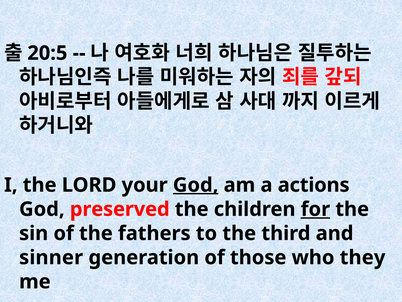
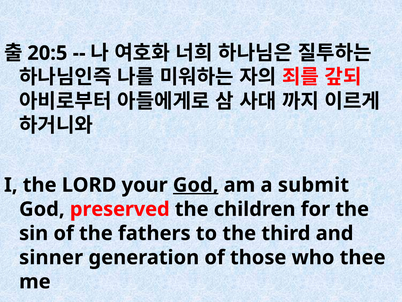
actions: actions -> submit (313, 185)
for underline: present -> none (315, 209)
they: they -> thee (363, 257)
